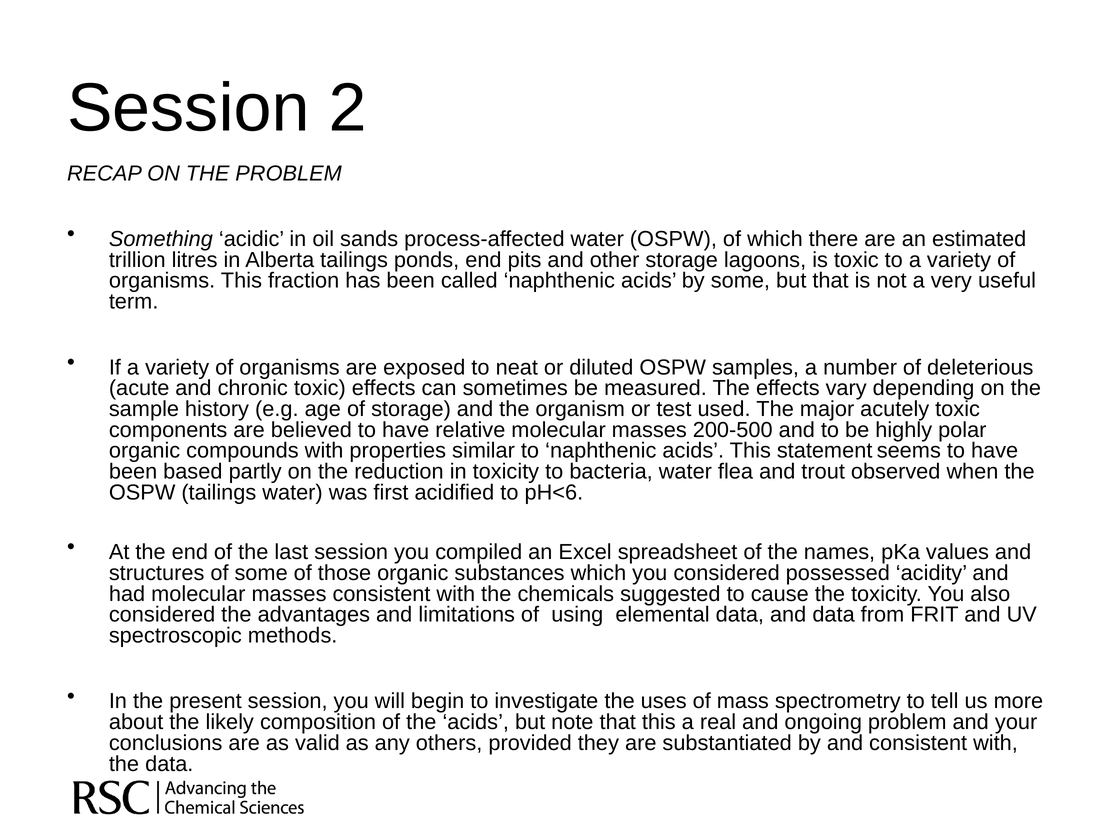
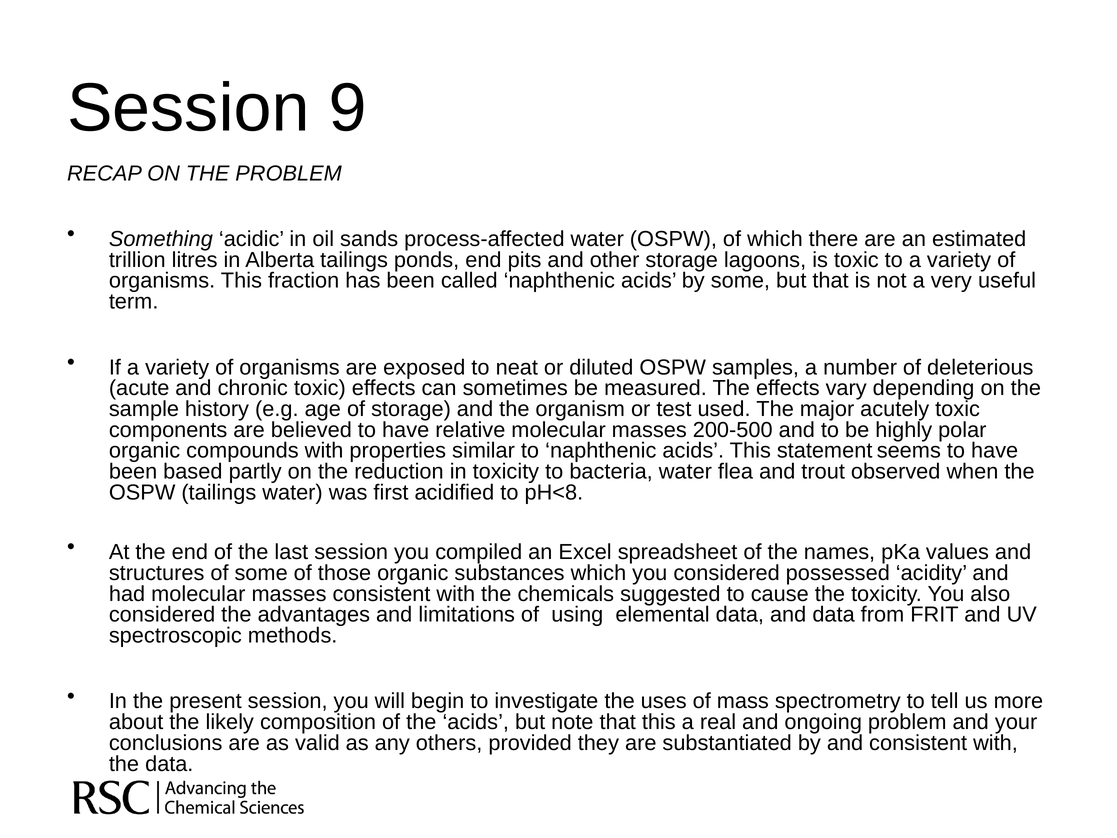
2: 2 -> 9 (348, 108)
pH<6: pH<6 -> pH<8 (554, 492)
